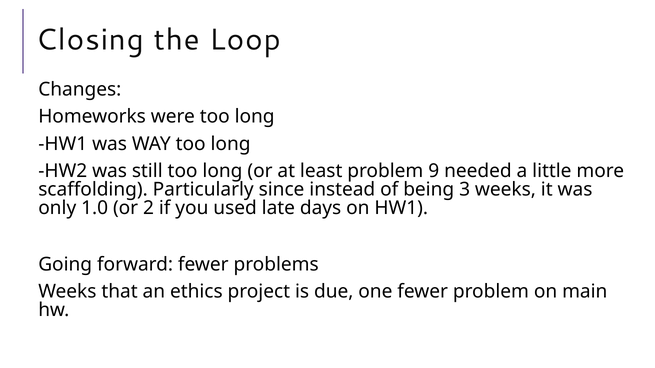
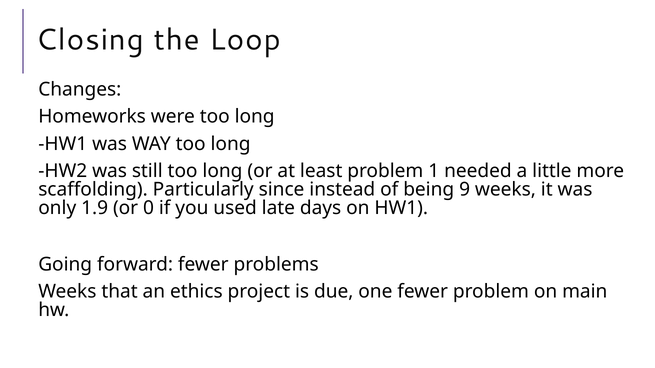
9: 9 -> 1 (434, 171)
3: 3 -> 9 (465, 190)
1.0: 1.0 -> 1.9 (95, 208)
2: 2 -> 0 (149, 208)
